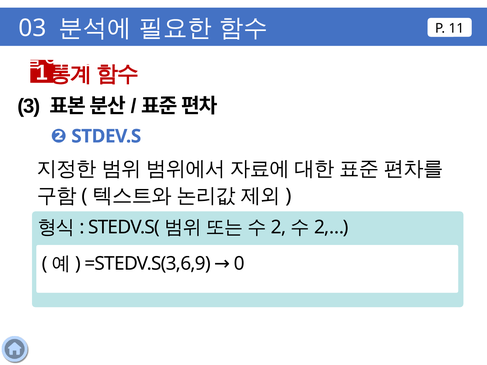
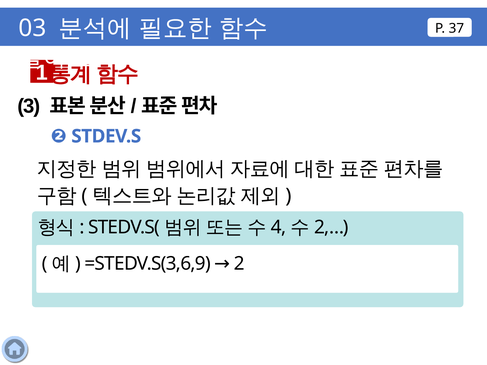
11: 11 -> 37 (456, 28)
2: 2 -> 4 (279, 228)
0: 0 -> 2 (239, 264)
